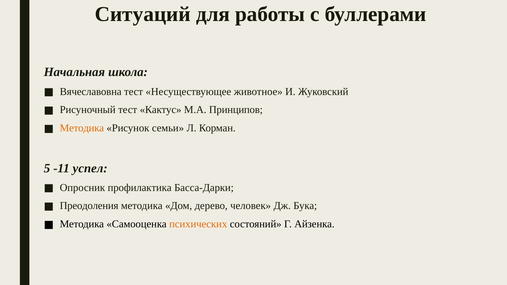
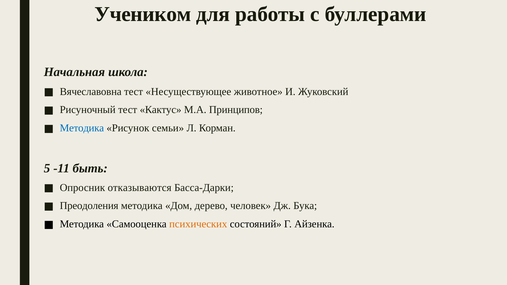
Ситуаций: Ситуаций -> Учеником (143, 14)
Методика colour: orange -> blue (82, 128)
успел: успел -> быть (90, 168)
профилактика: профилактика -> отказываются (140, 188)
